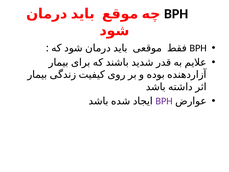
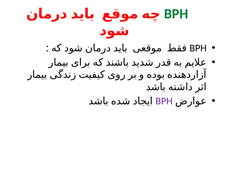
BPH colour: black -> green (176, 14)
